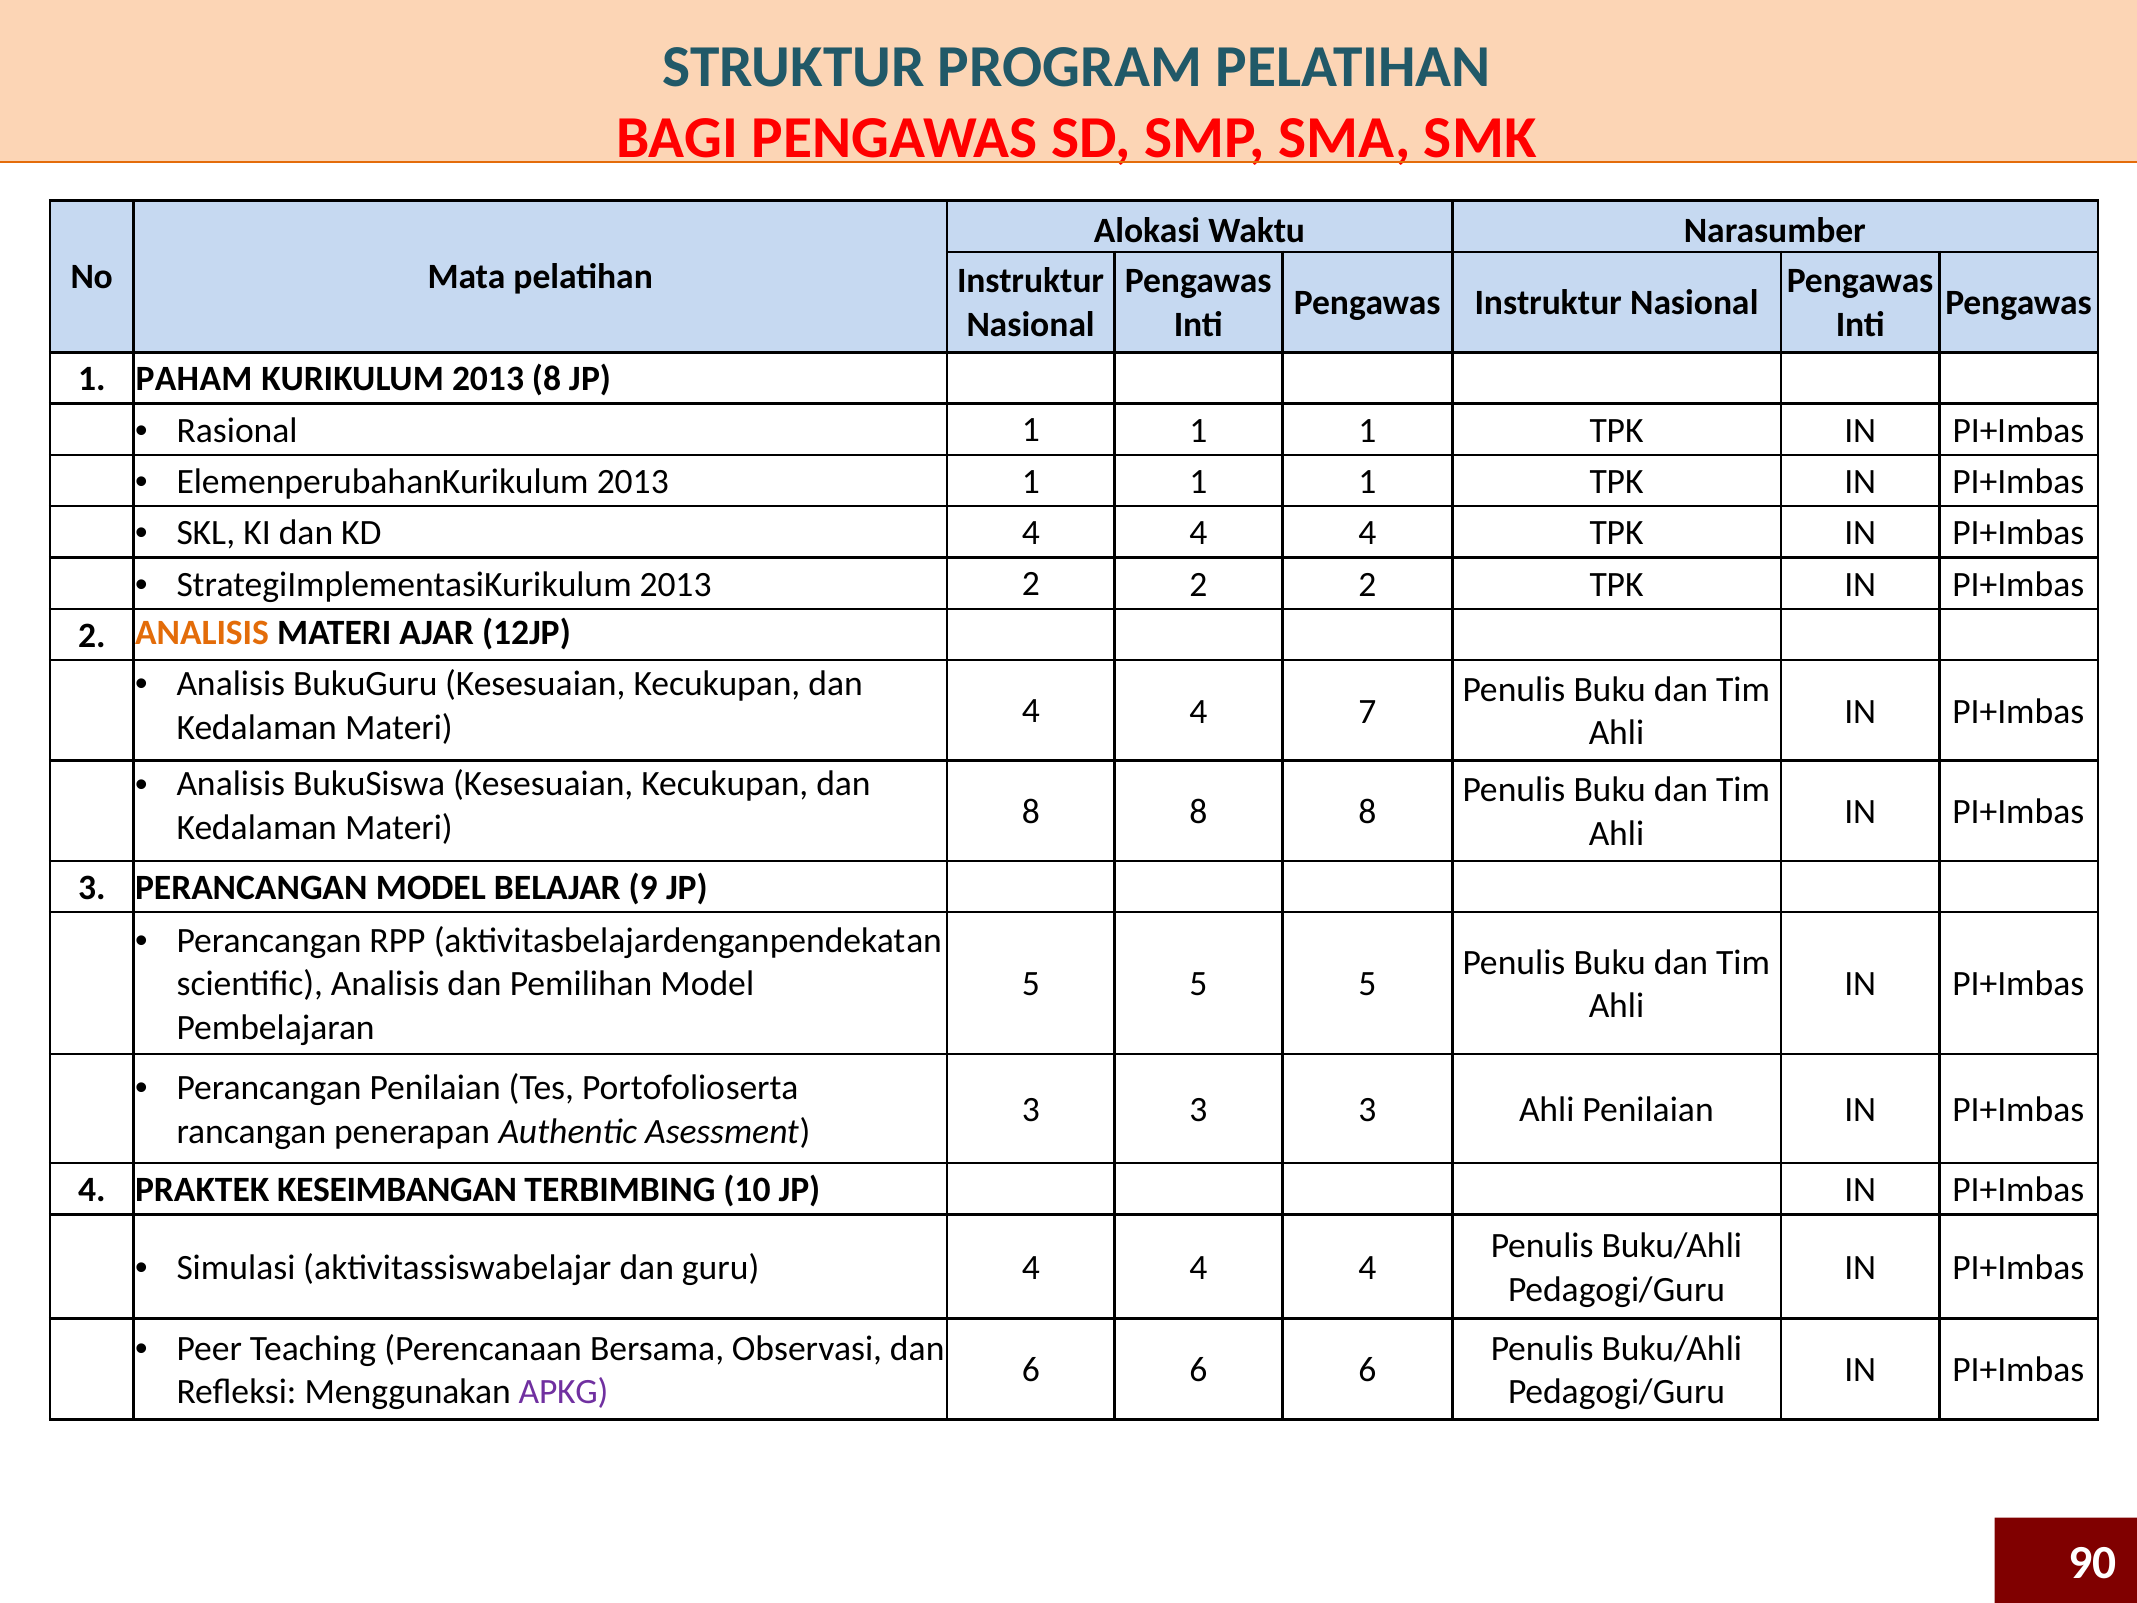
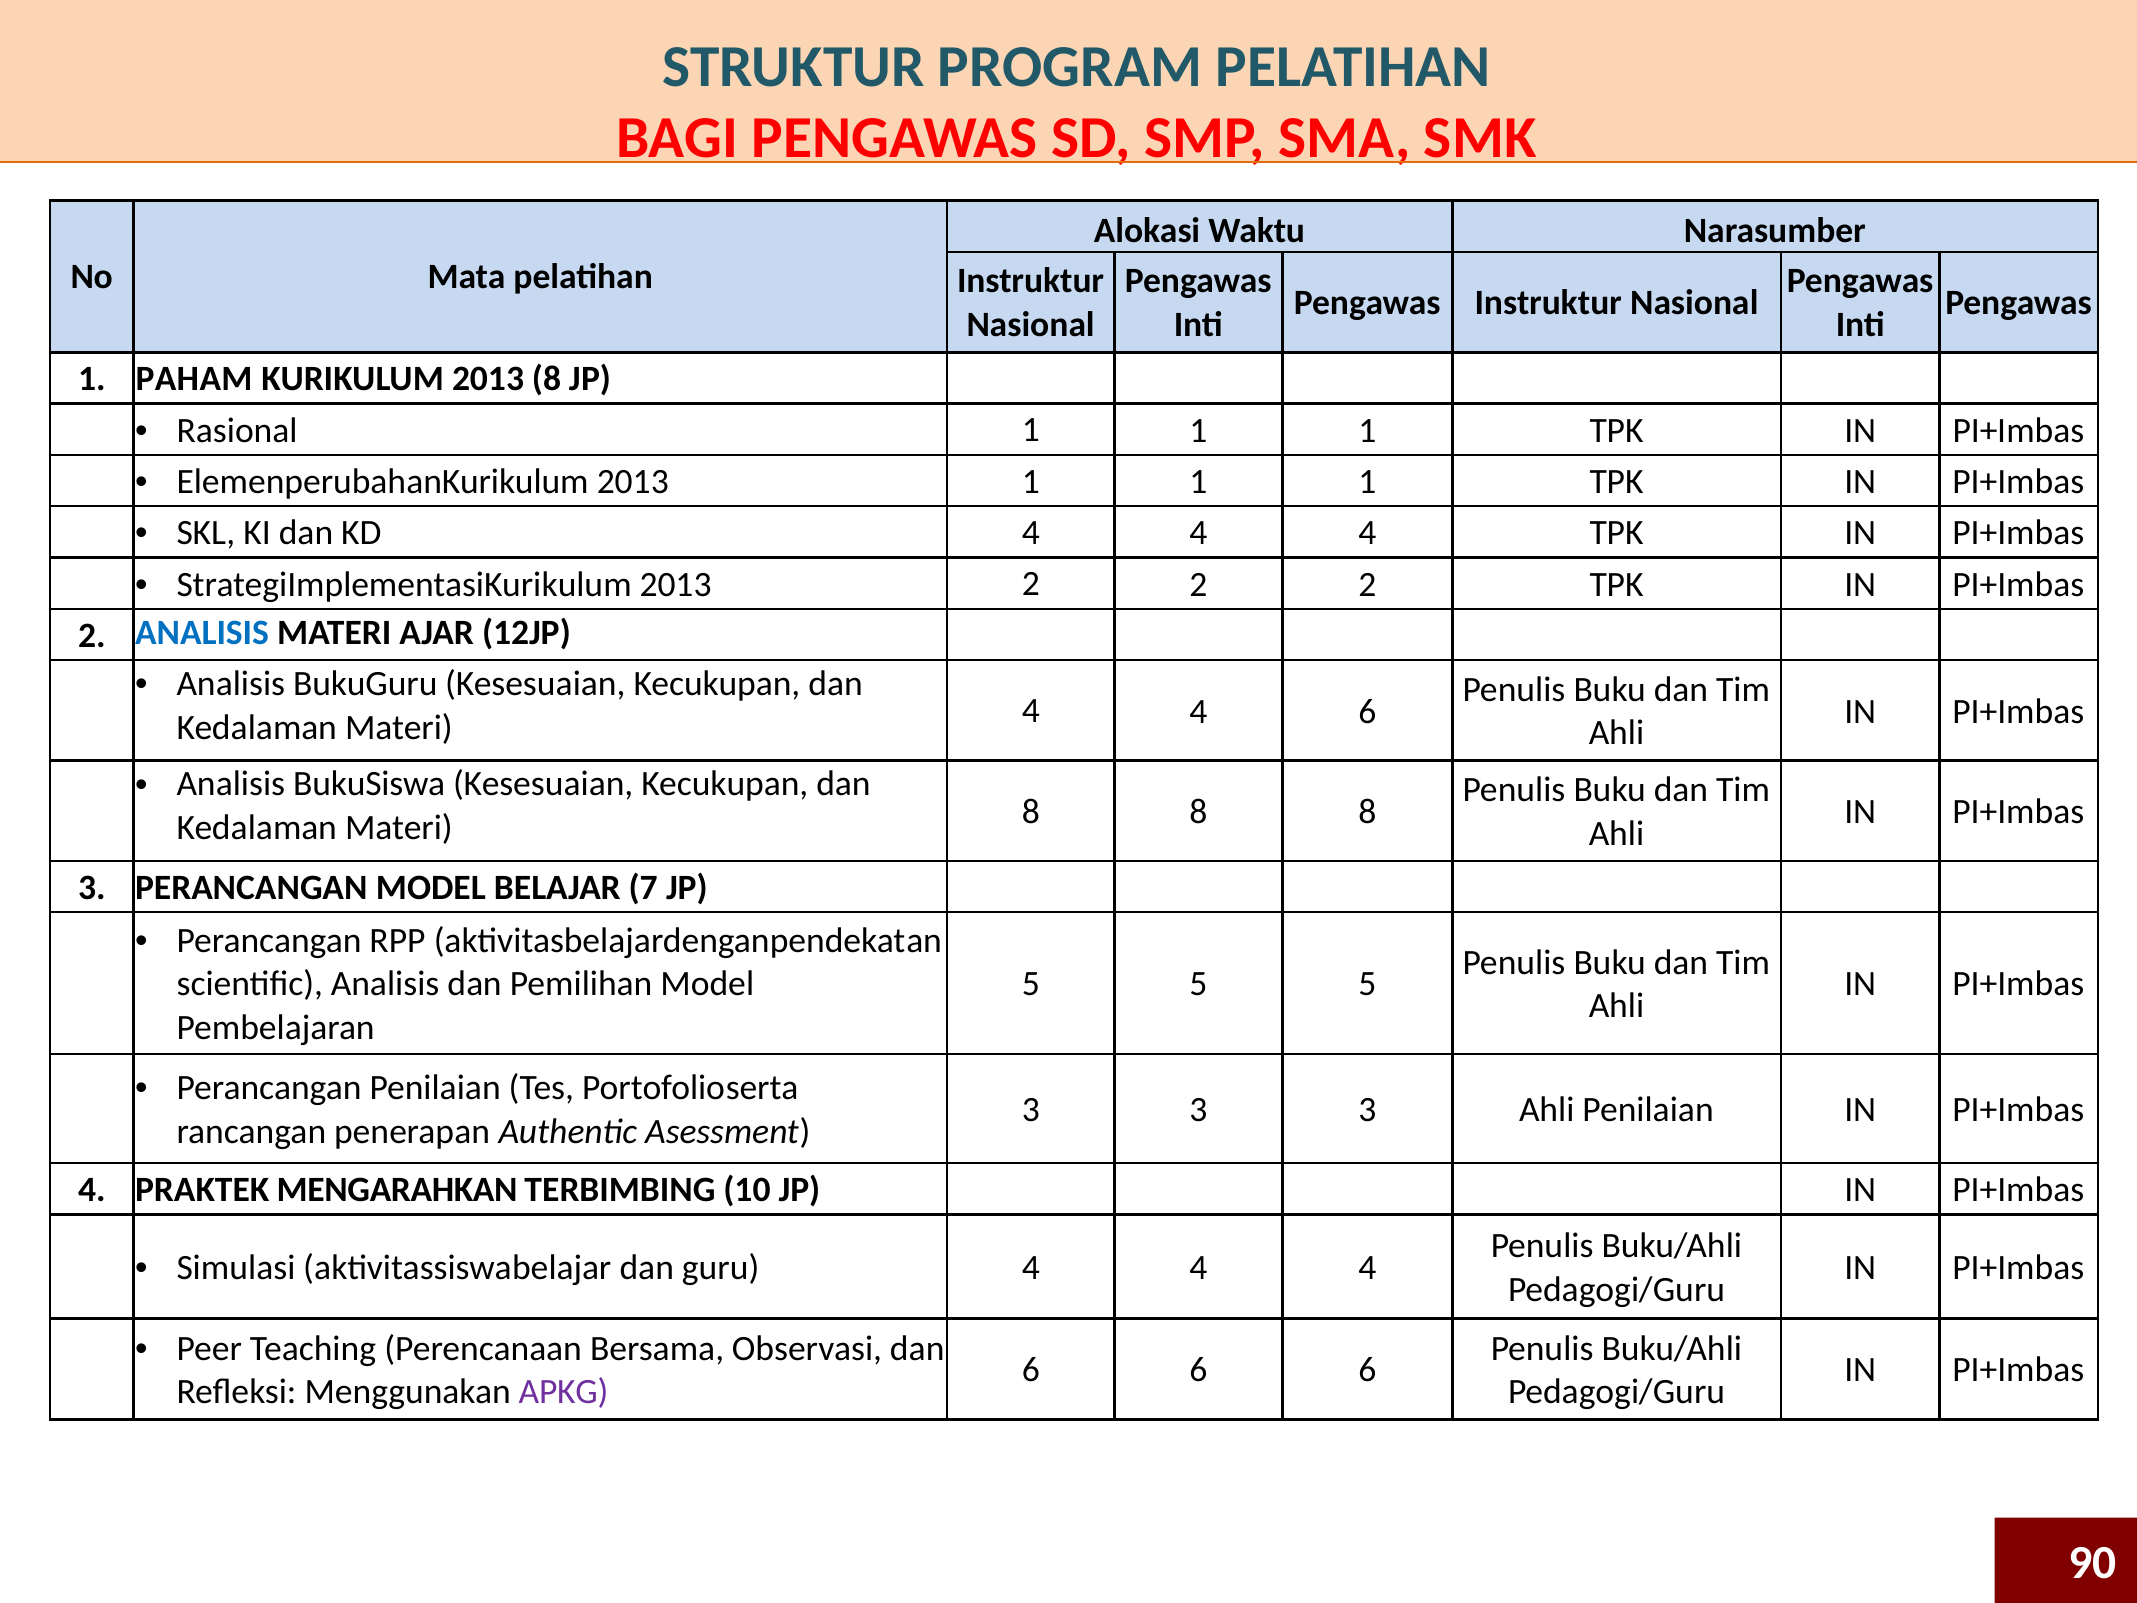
ANALISIS colour: orange -> blue (202, 632)
4 7: 7 -> 6 (1367, 711)
9: 9 -> 7 (643, 887)
KESEIMBANGAN: KESEIMBANGAN -> MENGARAHKAN (397, 1190)
